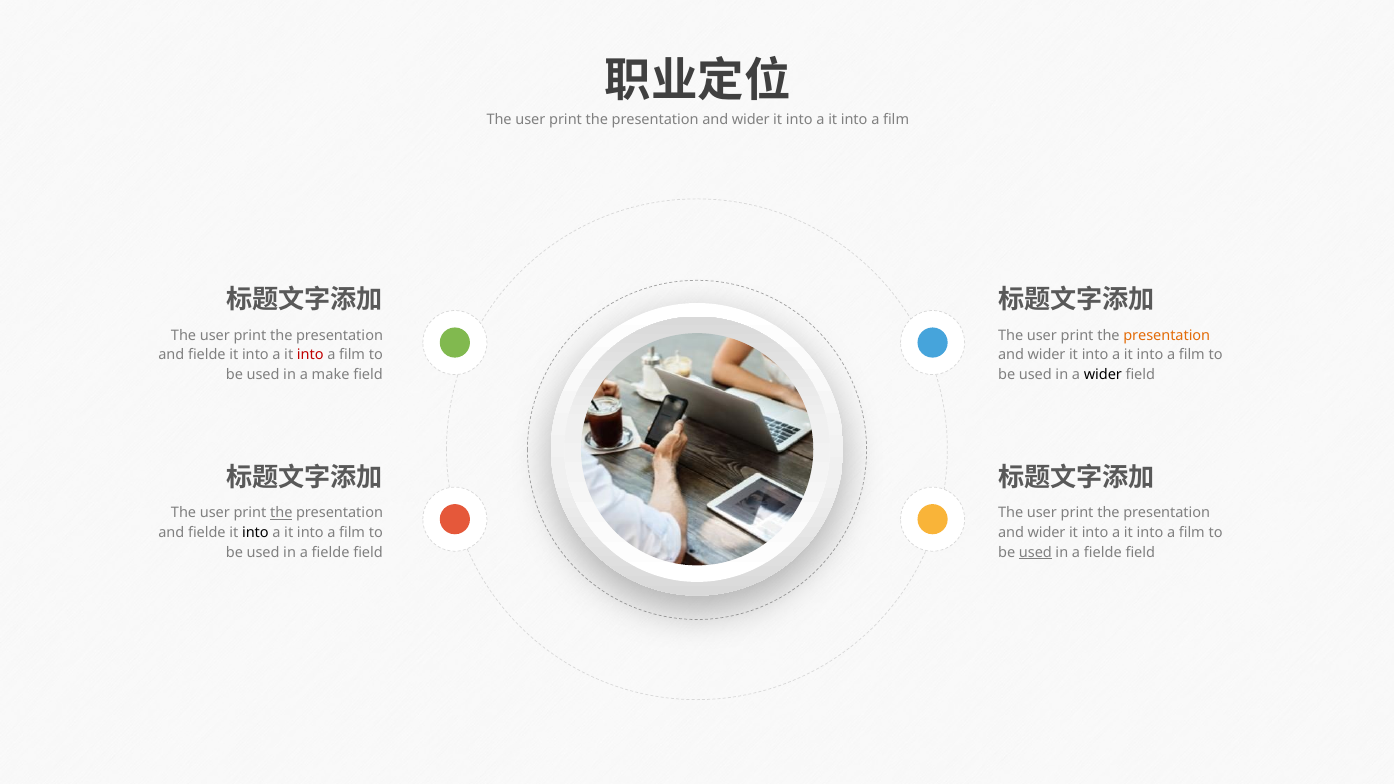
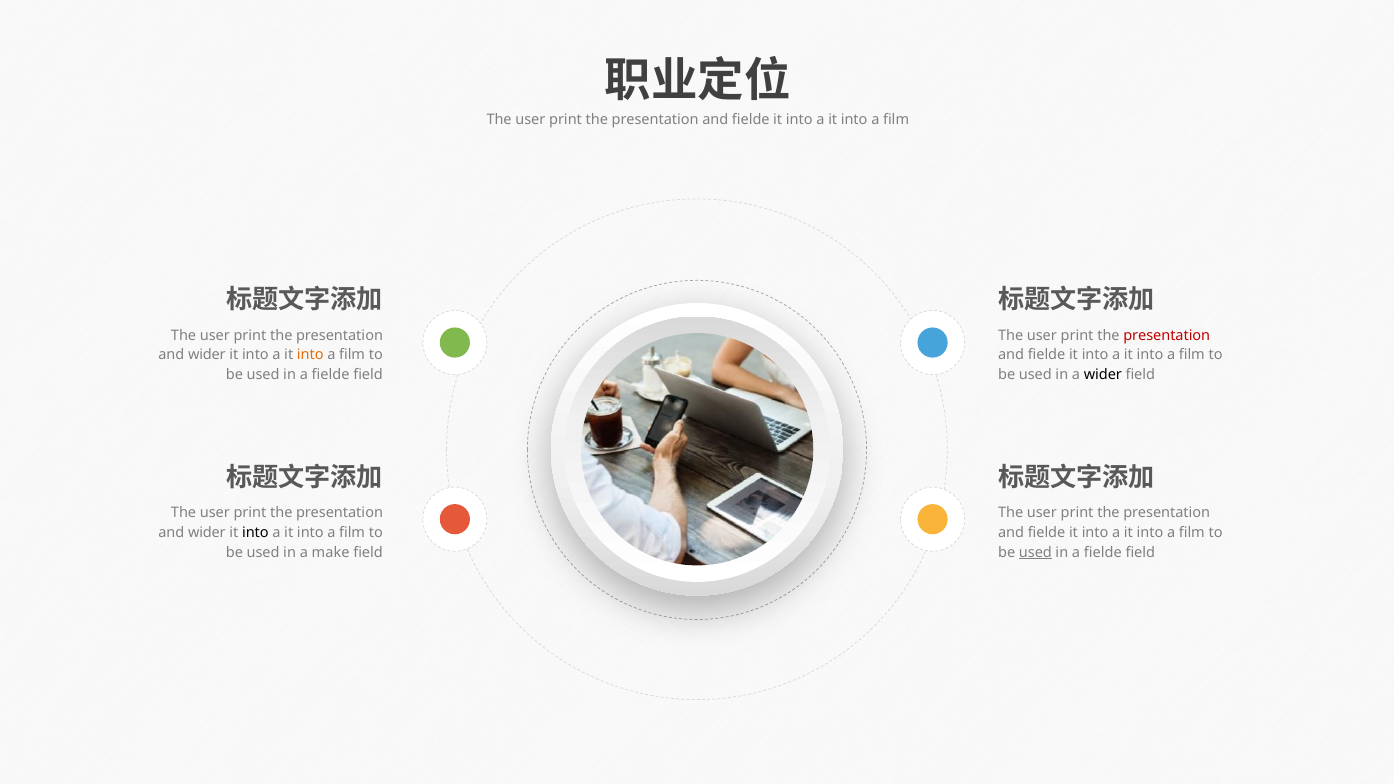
wider: wider -> fielde (751, 120)
presentation colour: orange -> red (1167, 335)
fielde: fielde -> wider (207, 355)
into colour: red -> orange (310, 355)
wider: wider -> fielde (1047, 355)
make: make -> fielde (331, 375)
the underline: present -> none (281, 513)
fielde: fielde -> wider (207, 533)
wider: wider -> fielde (1047, 533)
fielde: fielde -> make (331, 553)
